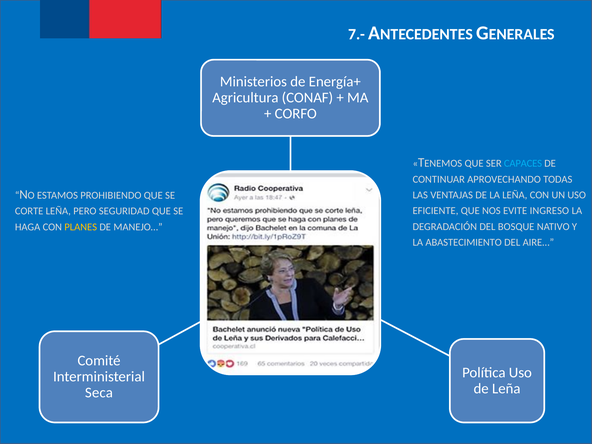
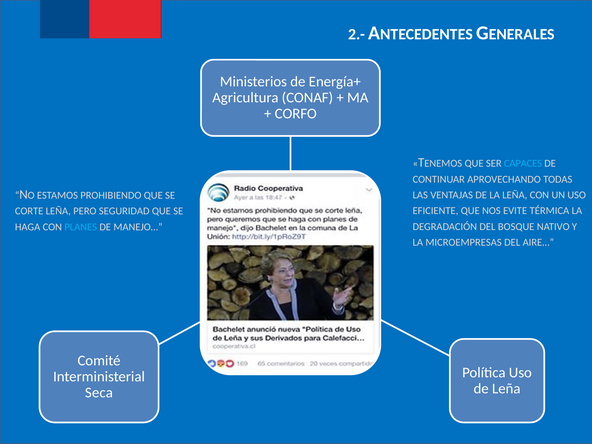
7.-: 7.- -> 2.- (357, 34)
INGRESO: INGRESO -> TÉRMICA (549, 211)
PLANES colour: yellow -> light blue (81, 227)
ABASTECIMIENTO: ABASTECIMIENTO -> MICROEMPRESAS (464, 242)
